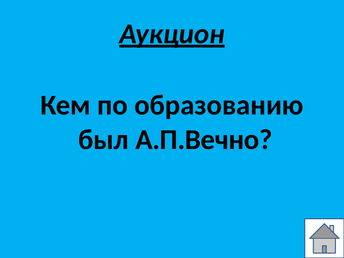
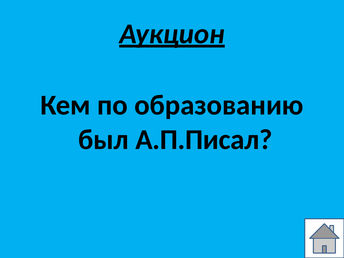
А.П.Вечно: А.П.Вечно -> А.П.Писал (204, 140)
